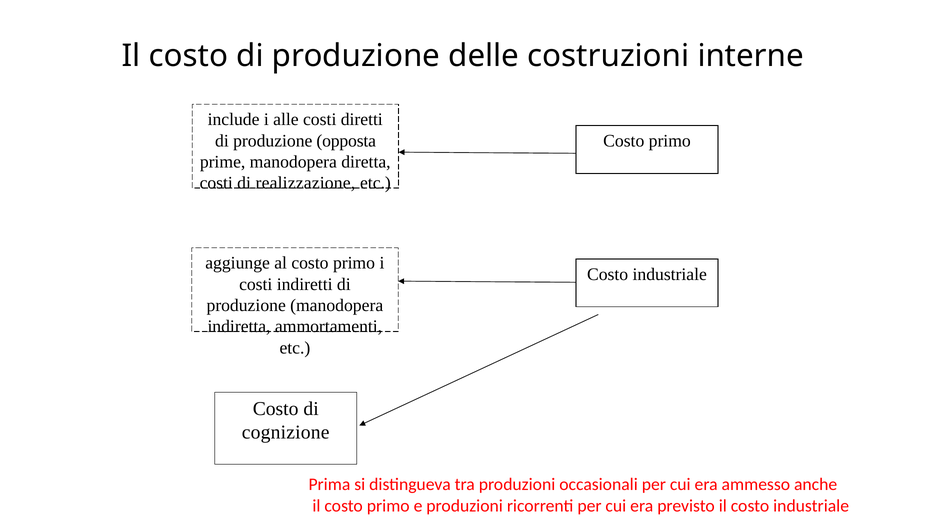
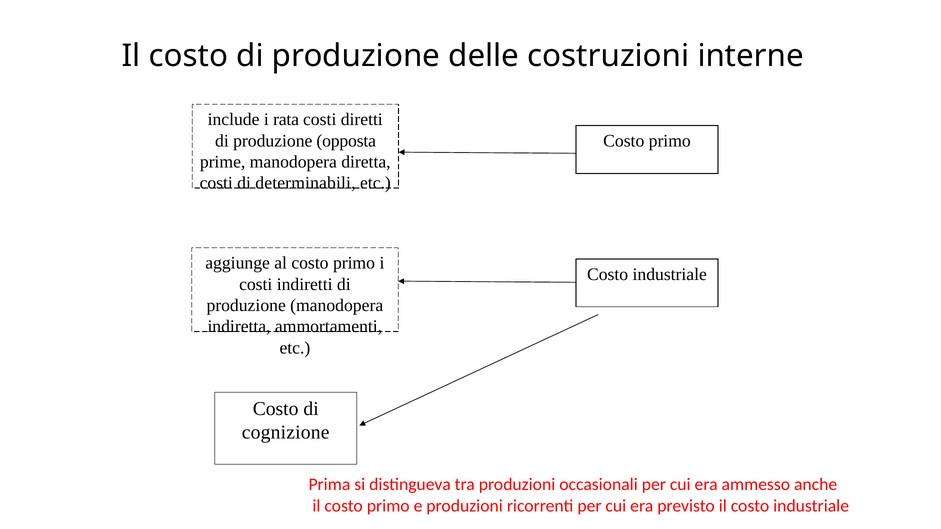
alle: alle -> rata (286, 120)
realizzazione: realizzazione -> determinabili (305, 183)
